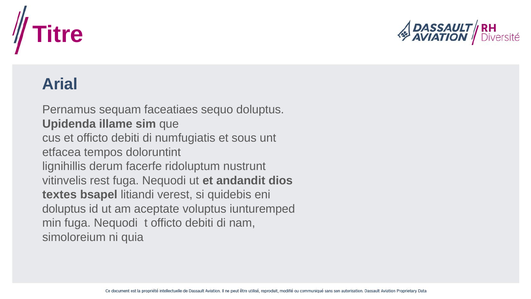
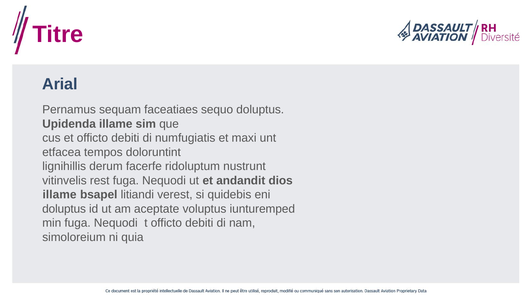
sous: sous -> maxi (244, 138)
textes: textes -> illame (60, 195)
